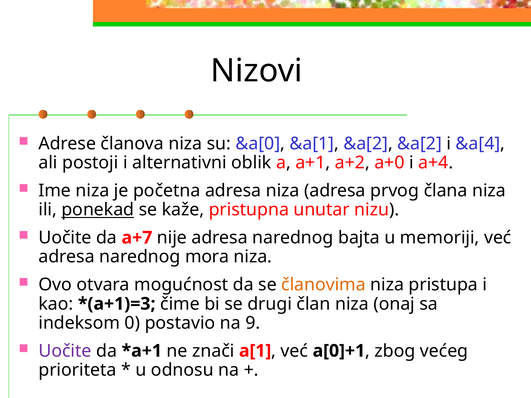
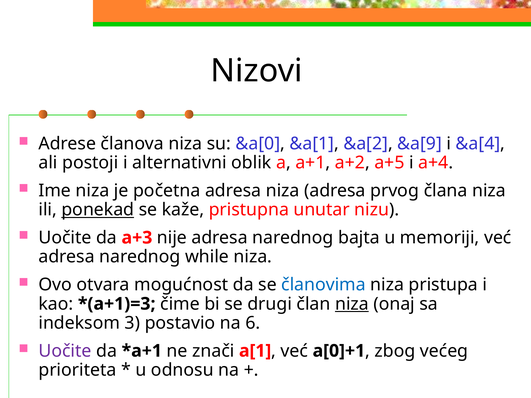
&a[2 &a[2: &a[2 -> &a[9 (420, 144)
a+0: a+0 -> a+5 (389, 163)
a+7: a+7 -> a+3 (137, 238)
mora: mora -> while (207, 257)
članovima colour: orange -> blue (323, 285)
niza underline: none -> present (352, 304)
0: 0 -> 3 (132, 323)
9: 9 -> 6 (253, 323)
